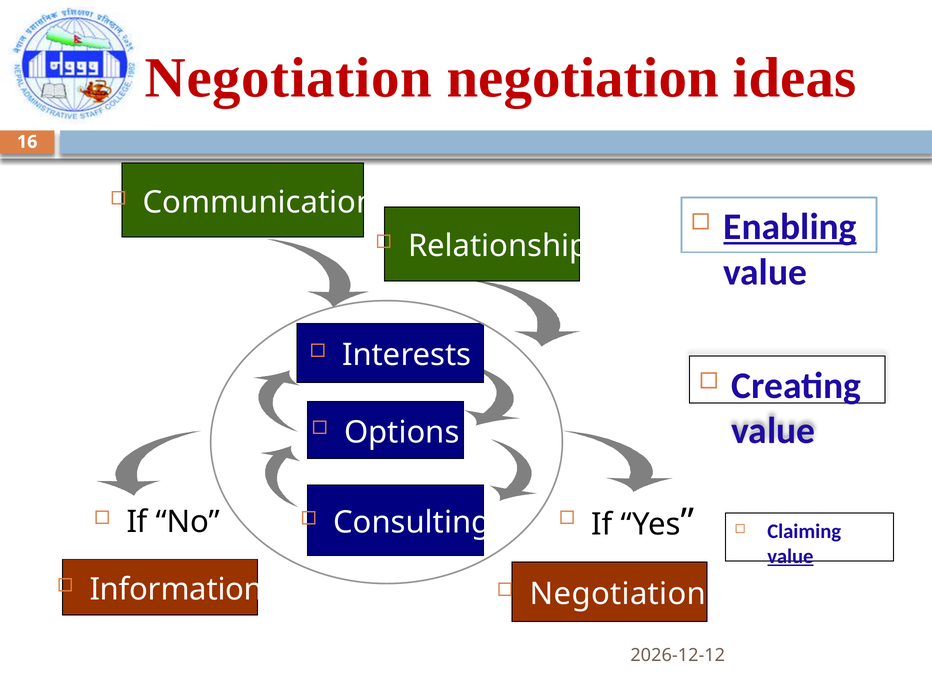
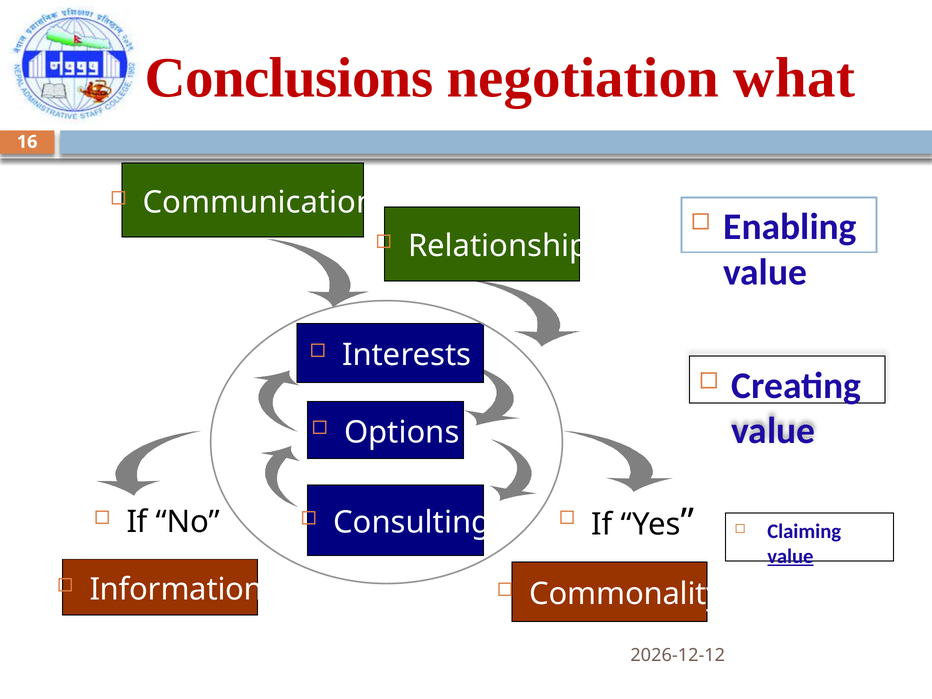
Negotiation: Negotiation -> Conclusions (289, 78)
ideas: ideas -> what (794, 78)
Enabling underline: present -> none (790, 227)
Negotiations: Negotiations -> Commonality (626, 594)
